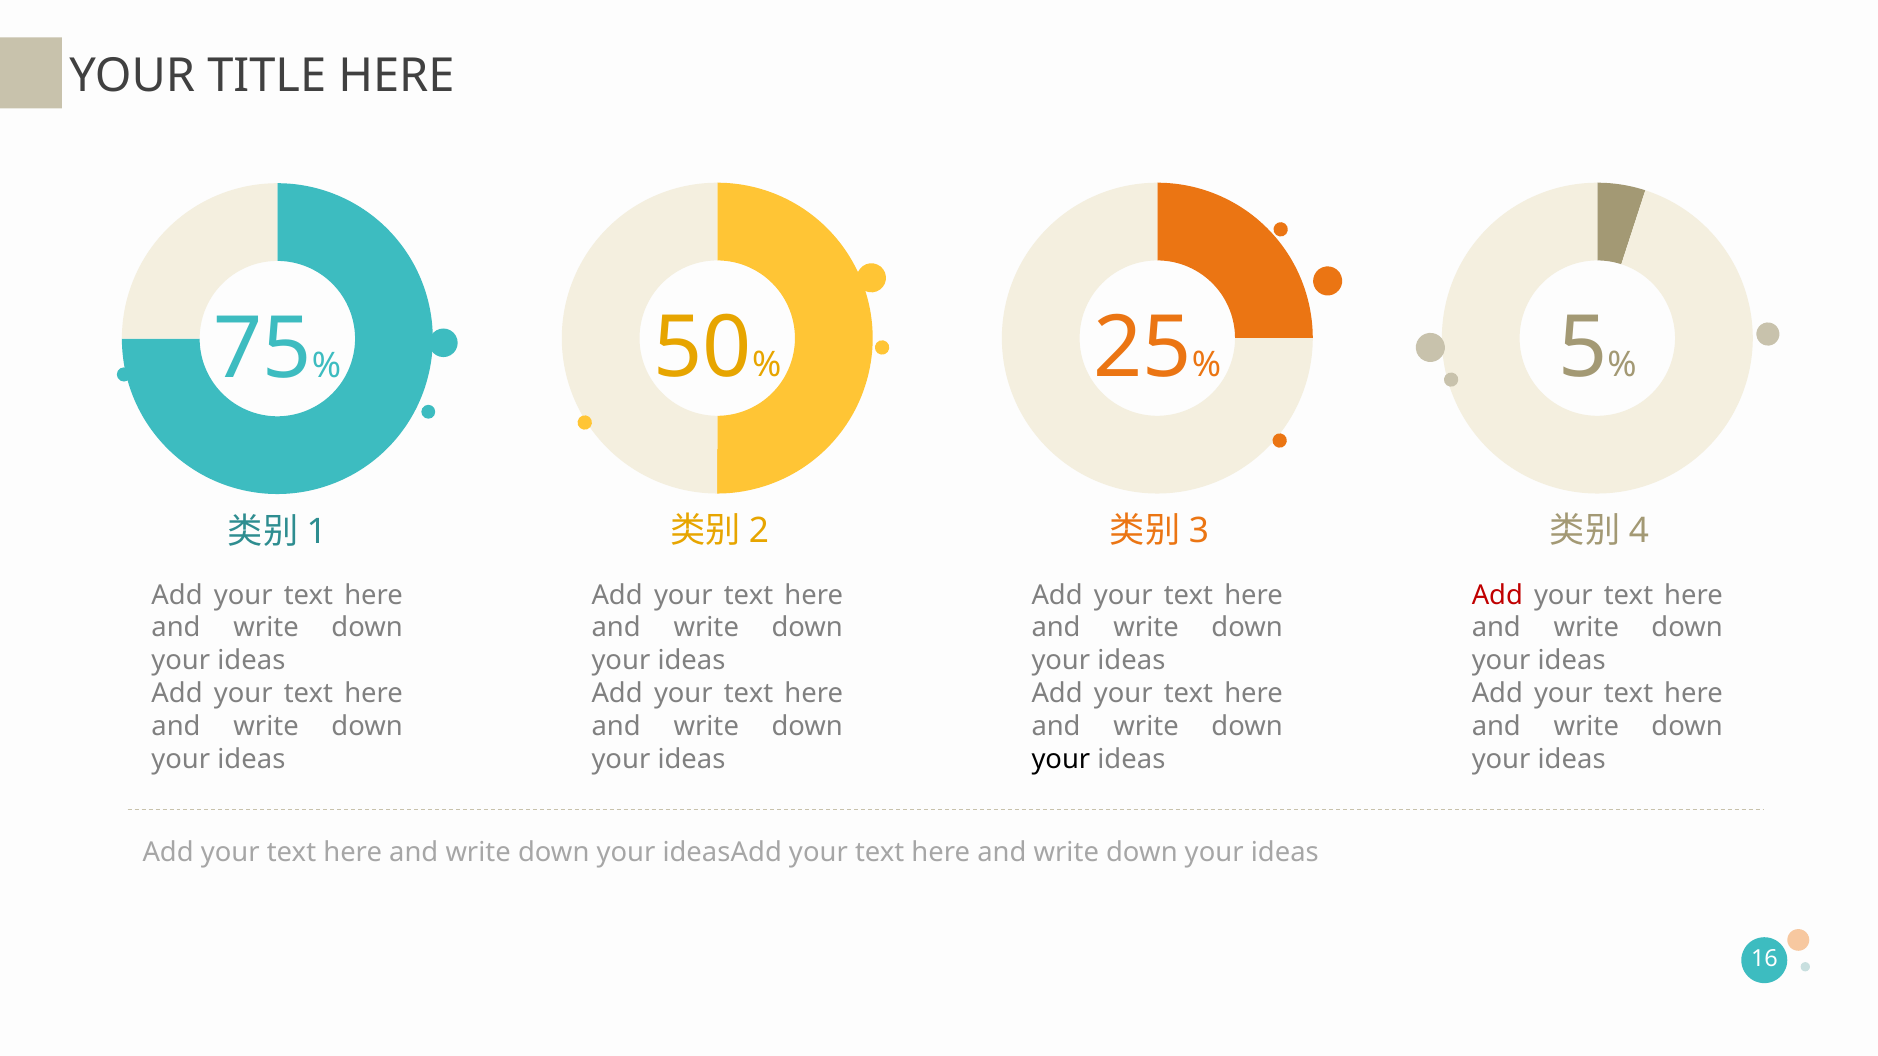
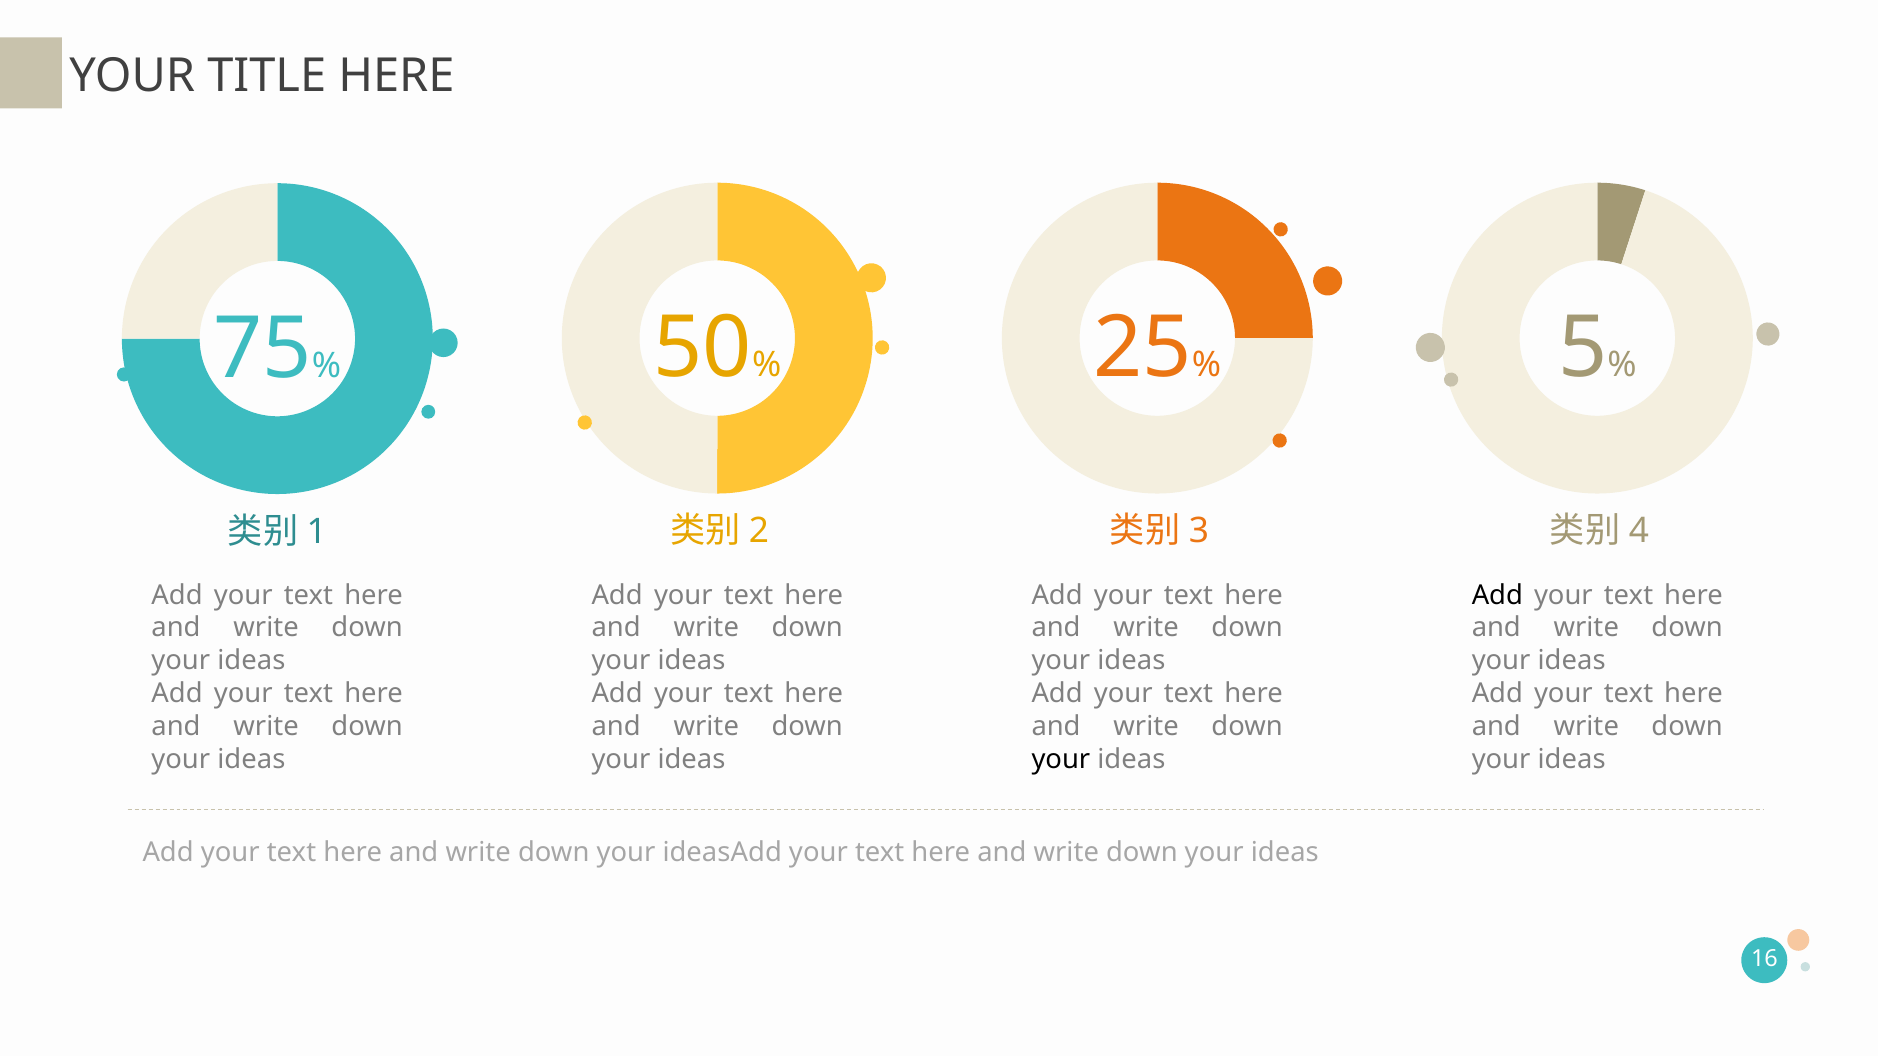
Add colour: red -> black (1497, 595)
